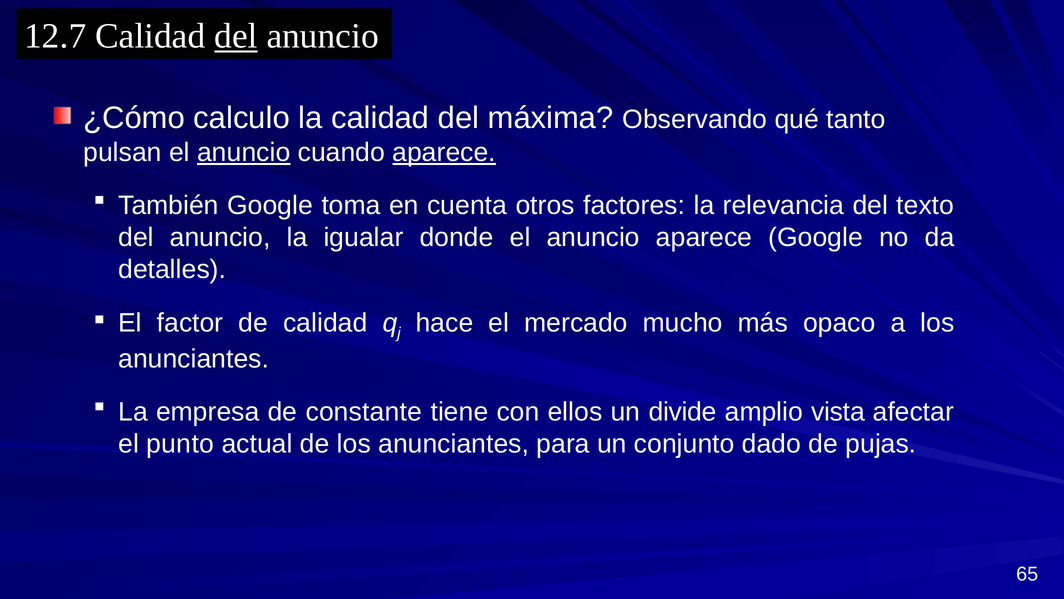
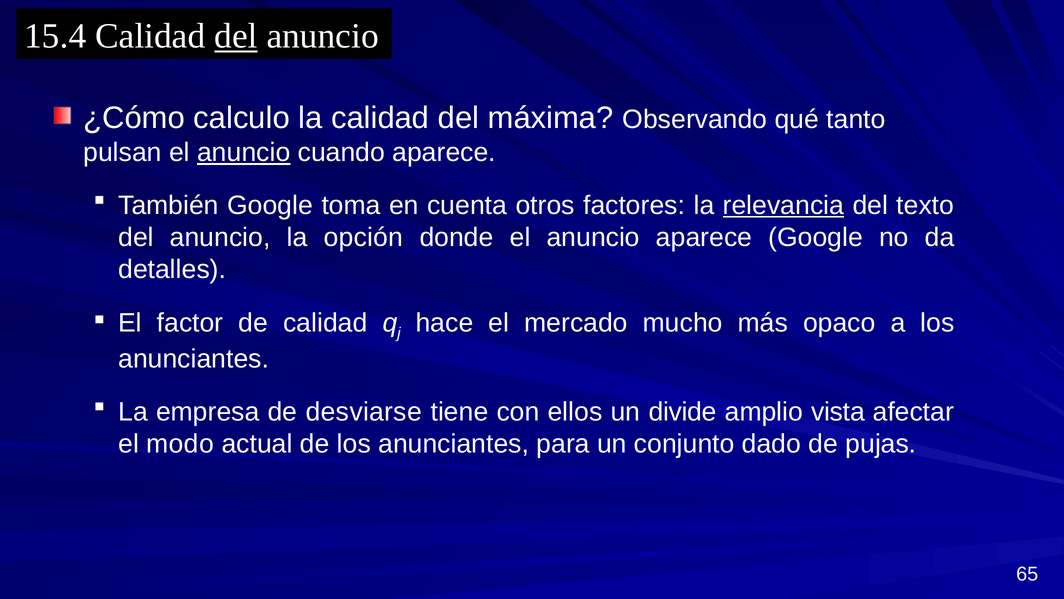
12.7: 12.7 -> 15.4 (55, 36)
aparece underline: present -> none (444, 152)
relevancia underline: none -> present (783, 205)
igualar: igualar -> opción (363, 237)
constante: constante -> desviarse (364, 412)
punto: punto -> modo (180, 444)
